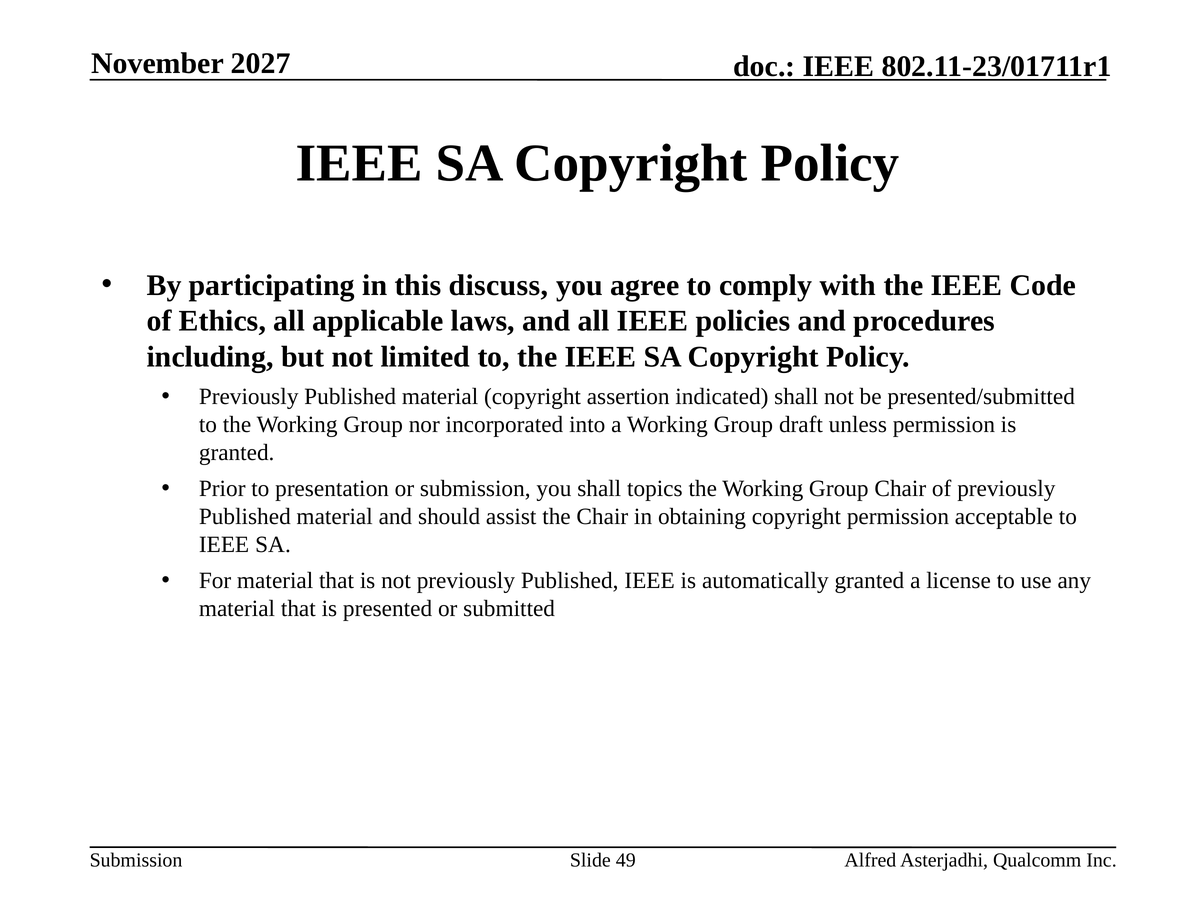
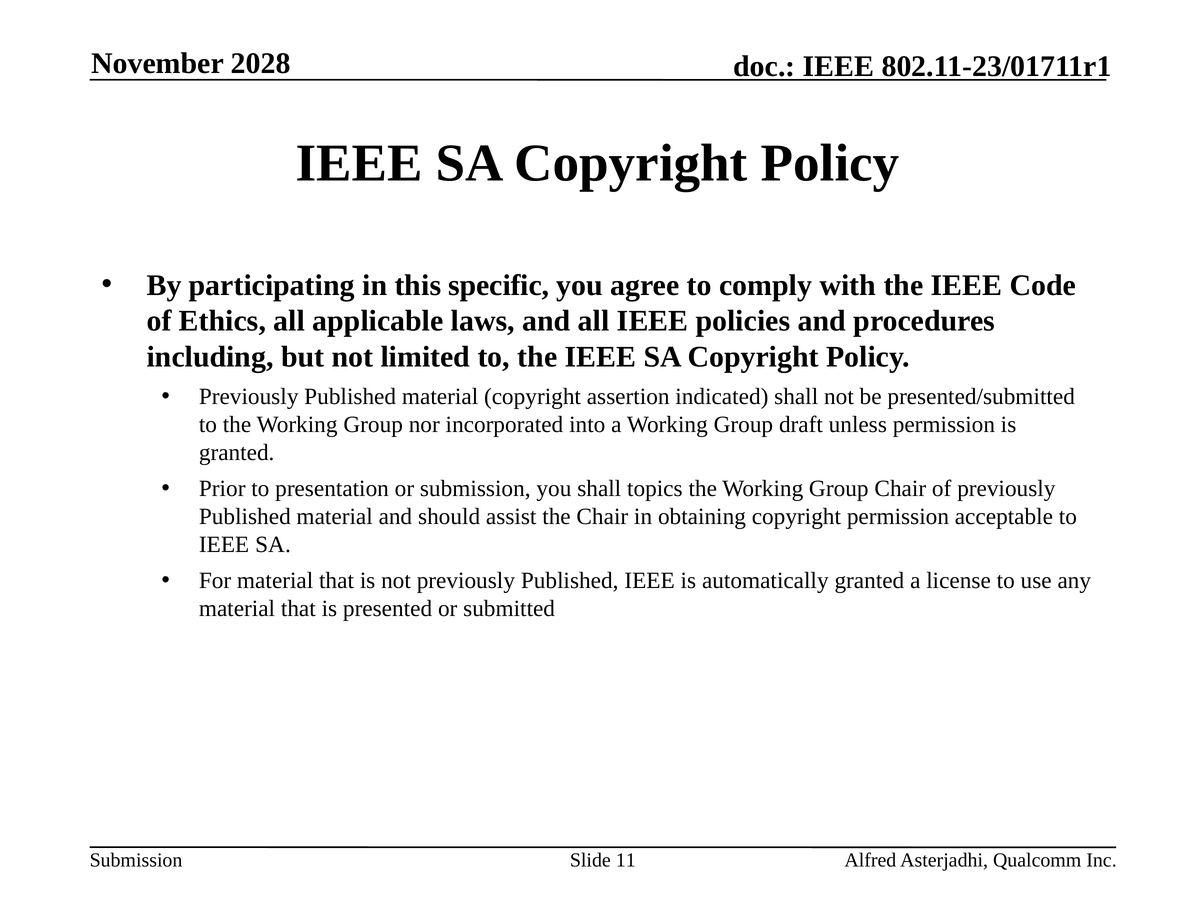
2027: 2027 -> 2028 (261, 63)
discuss: discuss -> specific (499, 285)
49: 49 -> 11 (626, 860)
